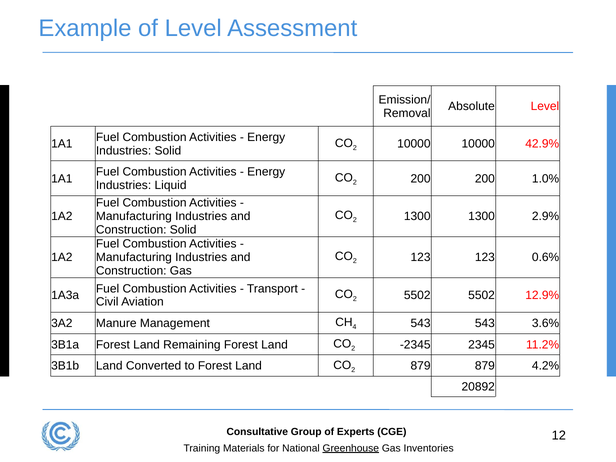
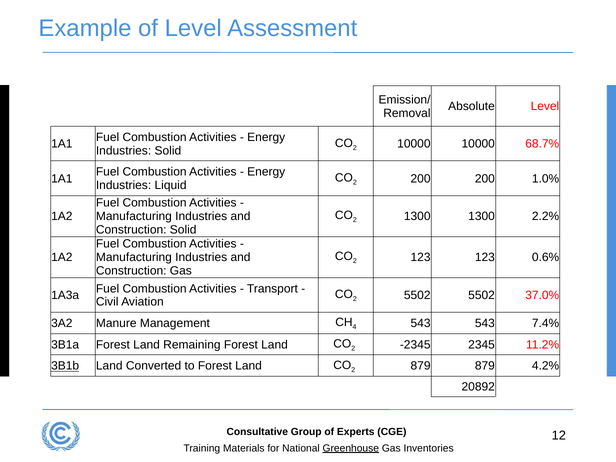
42.9%: 42.9% -> 68.7% (542, 144)
2.9%: 2.9% -> 2.2% (546, 216)
12.9%: 12.9% -> 37.0% (542, 295)
3.6%: 3.6% -> 7.4% (546, 323)
3B1b underline: none -> present (65, 366)
